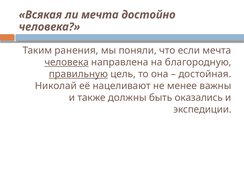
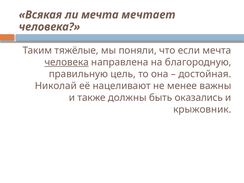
достойно: достойно -> мечтает (148, 15)
ранения: ранения -> тяжёлые (77, 50)
правильную underline: present -> none (78, 74)
экспедиции: экспедиции -> крыжовник (202, 109)
